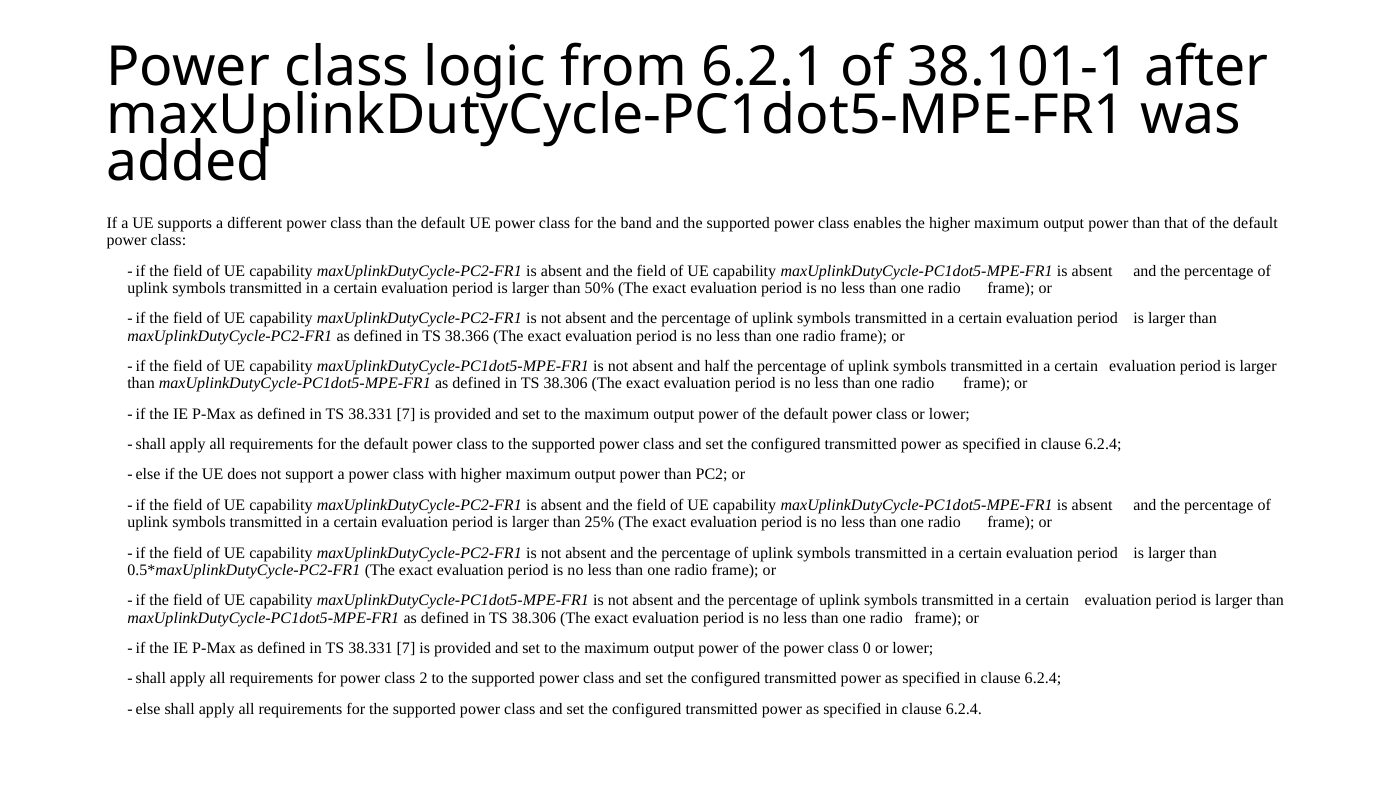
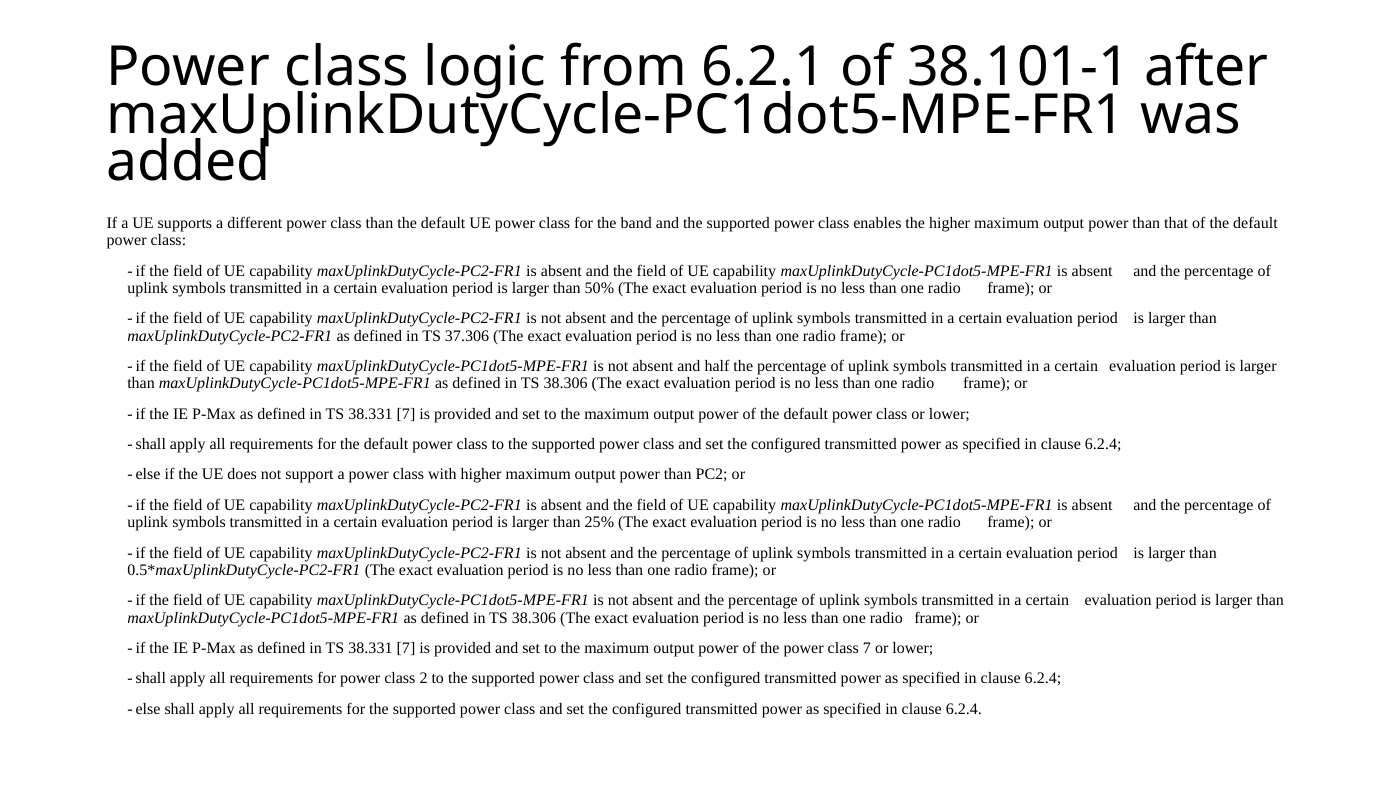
38.366: 38.366 -> 37.306 (467, 336)
class 0: 0 -> 7 (867, 648)
